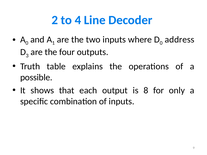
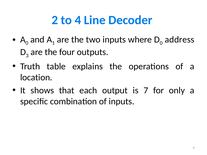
possible: possible -> location (36, 78)
8: 8 -> 7 (146, 90)
